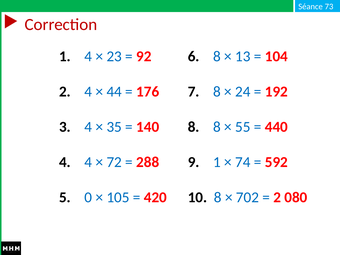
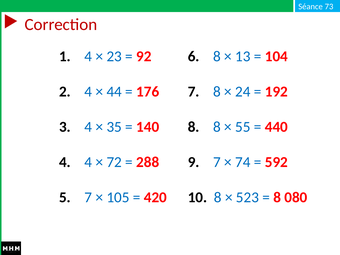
9 1: 1 -> 7 (217, 162)
5 0: 0 -> 7 (88, 197)
702: 702 -> 523 (247, 197)
2: 2 -> 8 (277, 197)
